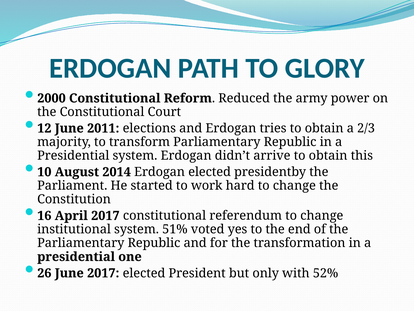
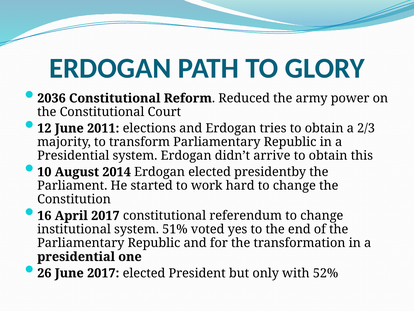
2000: 2000 -> 2036 (51, 98)
